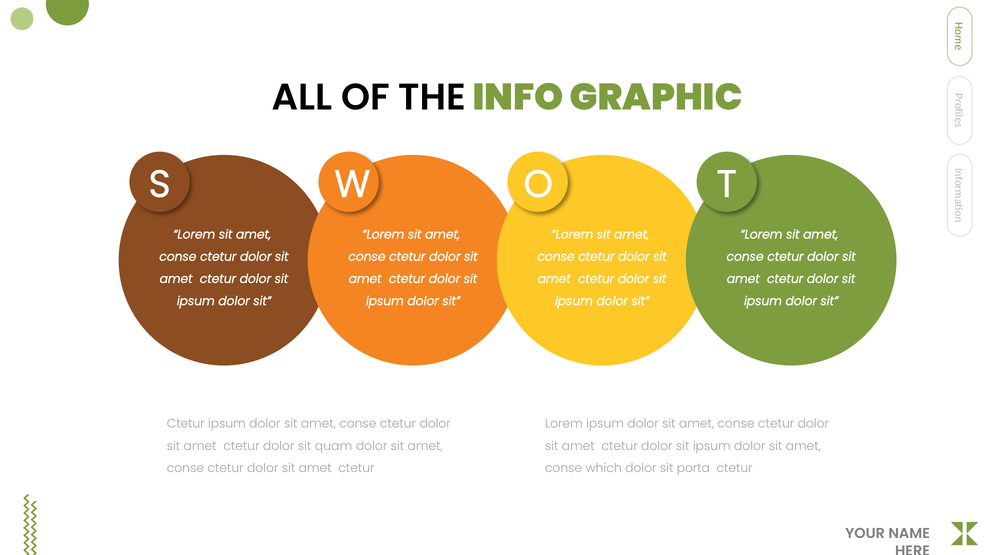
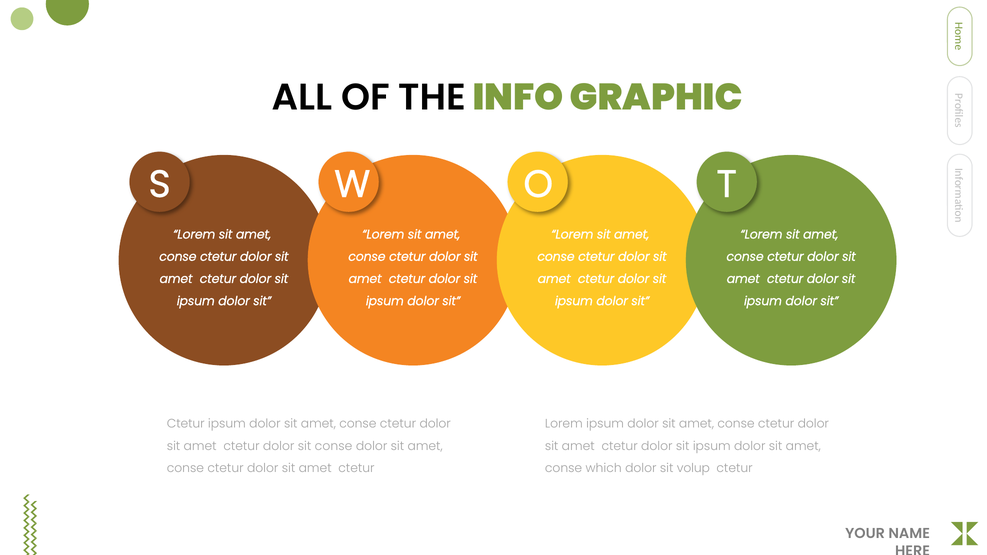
sit quam: quam -> conse (334, 446)
porta: porta -> volup (693, 468)
